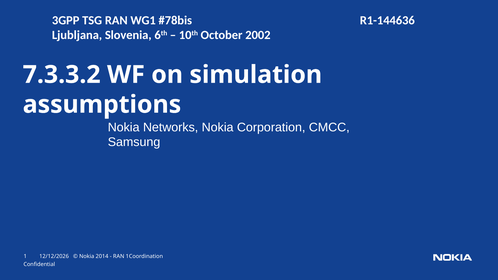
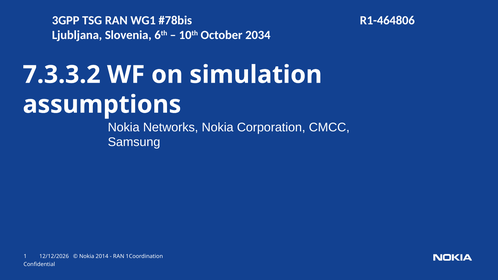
R1-144636: R1-144636 -> R1-464806 (387, 20)
2002: 2002 -> 2034 (258, 35)
